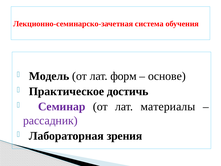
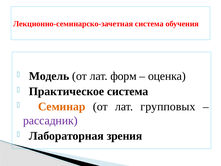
основе: основе -> оценка (167, 76)
Практическое достичь: достичь -> система (128, 91)
Семинар colour: purple -> orange (62, 106)
материалы: материалы -> групповых (168, 106)
